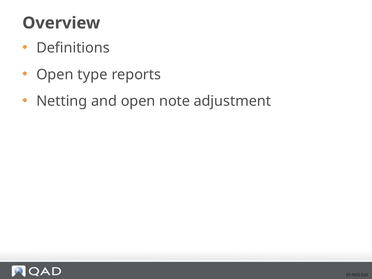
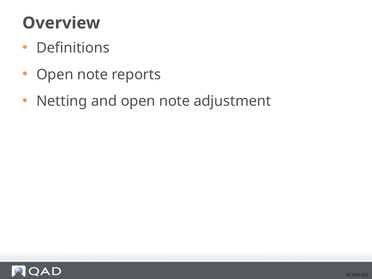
type: type -> note (93, 75)
